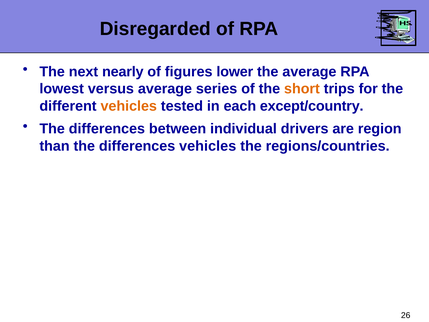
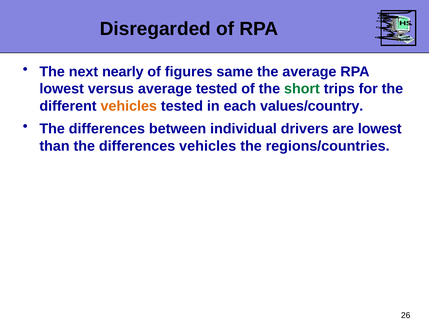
lower: lower -> same (235, 72)
average series: series -> tested (217, 89)
short colour: orange -> green (302, 89)
except/country: except/country -> values/country (312, 106)
are region: region -> lowest (380, 129)
